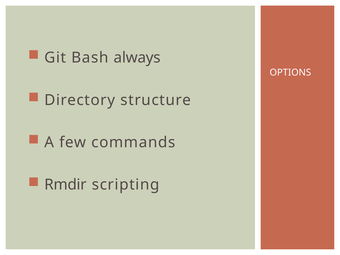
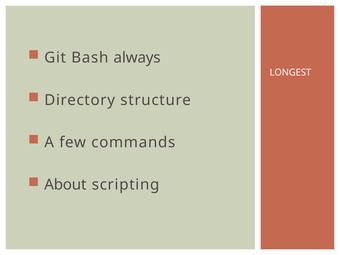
OPTIONS: OPTIONS -> LONGEST (290, 72)
Rmdir: Rmdir -> About (65, 185)
